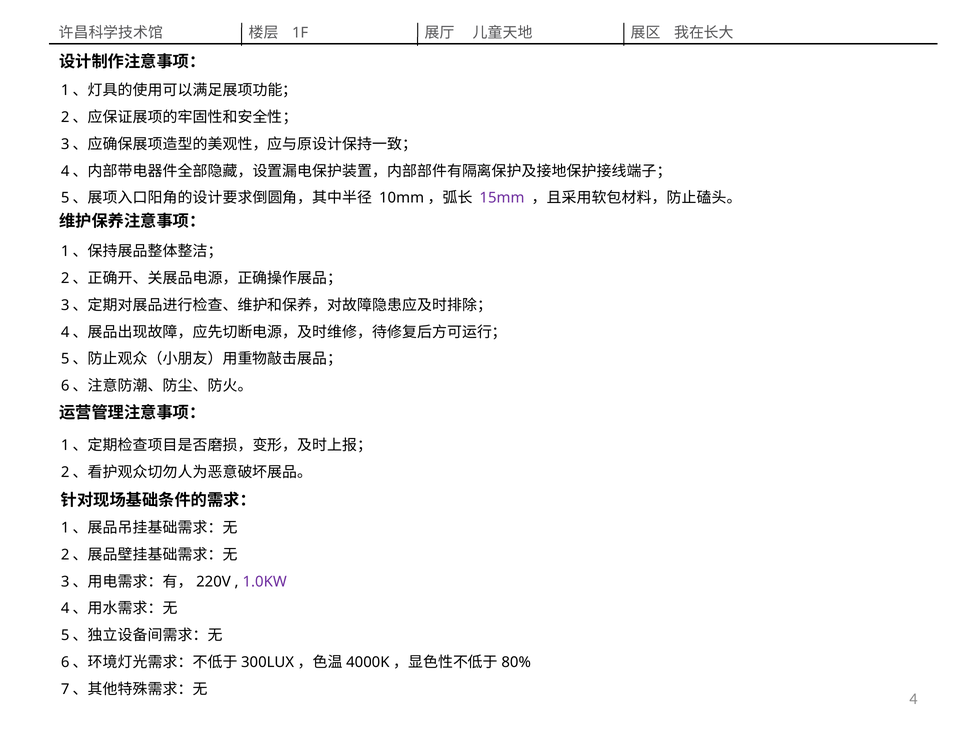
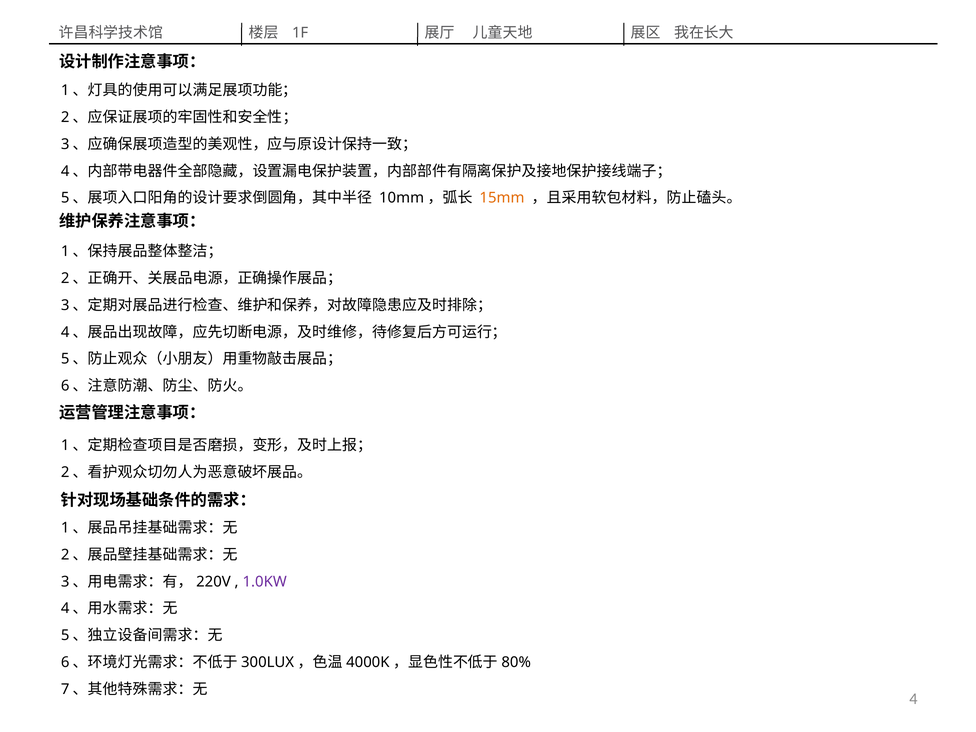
15mm colour: purple -> orange (502, 198)
